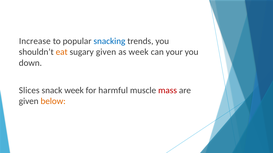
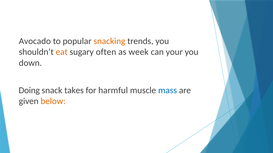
Increase: Increase -> Avocado (35, 41)
snacking colour: blue -> orange (109, 41)
sugary given: given -> often (106, 52)
Slices: Slices -> Doing (29, 91)
snack week: week -> takes (74, 91)
mass colour: red -> blue (168, 91)
